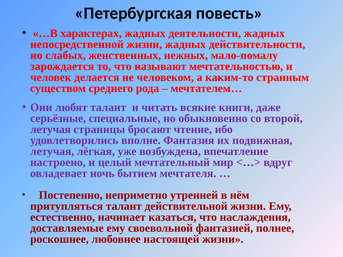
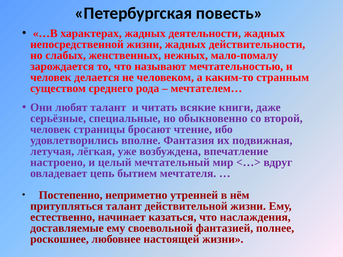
летучая: летучая -> человек (51, 130)
ночь: ночь -> цепь (102, 173)
